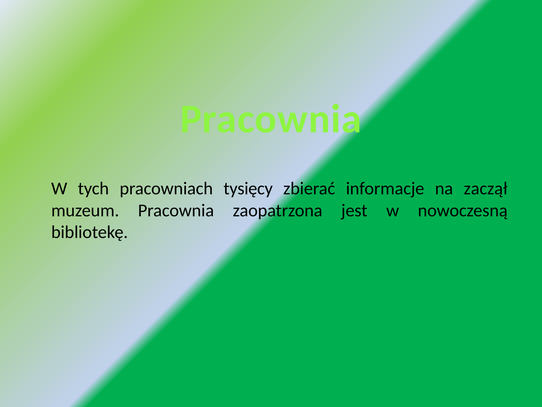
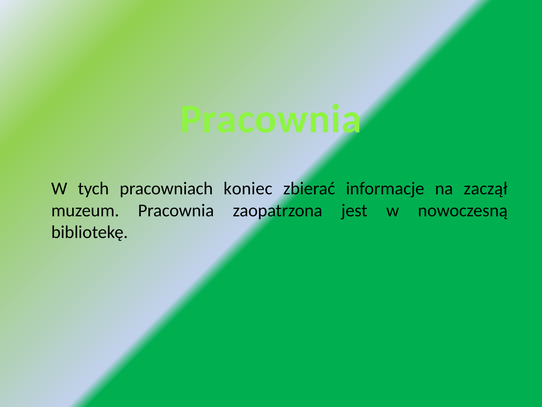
tysięcy: tysięcy -> koniec (248, 188)
